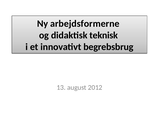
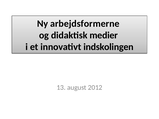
teknisk: teknisk -> medier (104, 35)
begrebsbrug: begrebsbrug -> indskolingen (108, 47)
